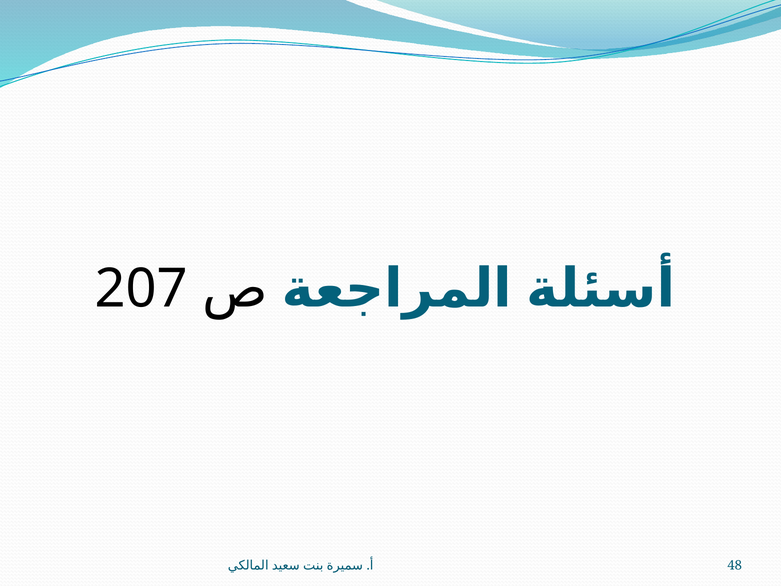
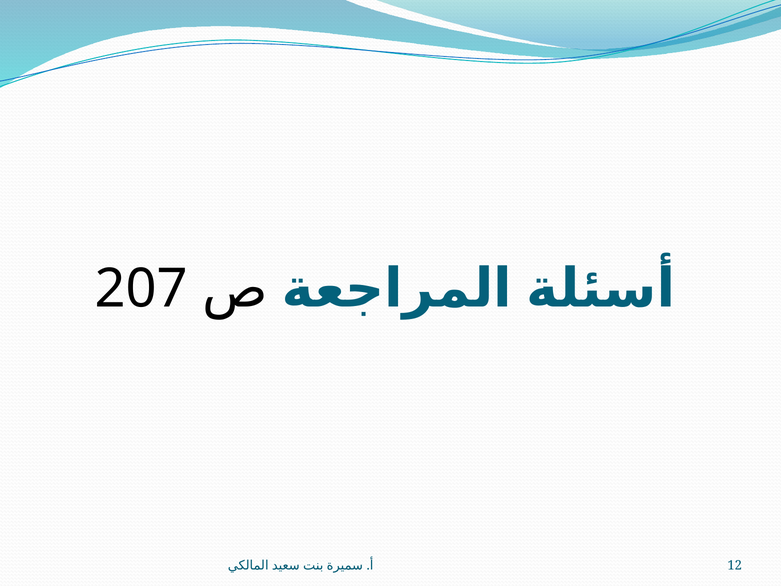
48: 48 -> 12 (735, 565)
